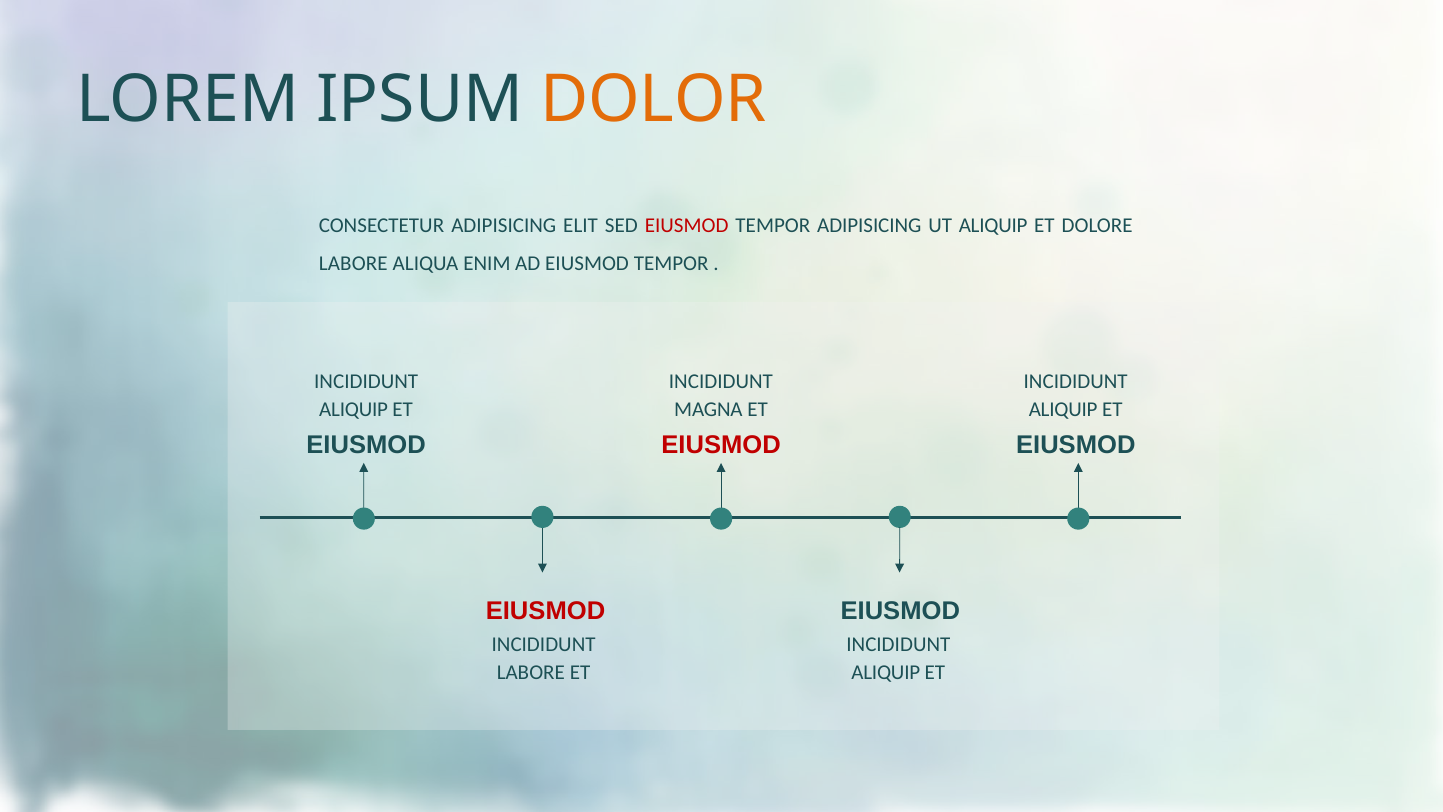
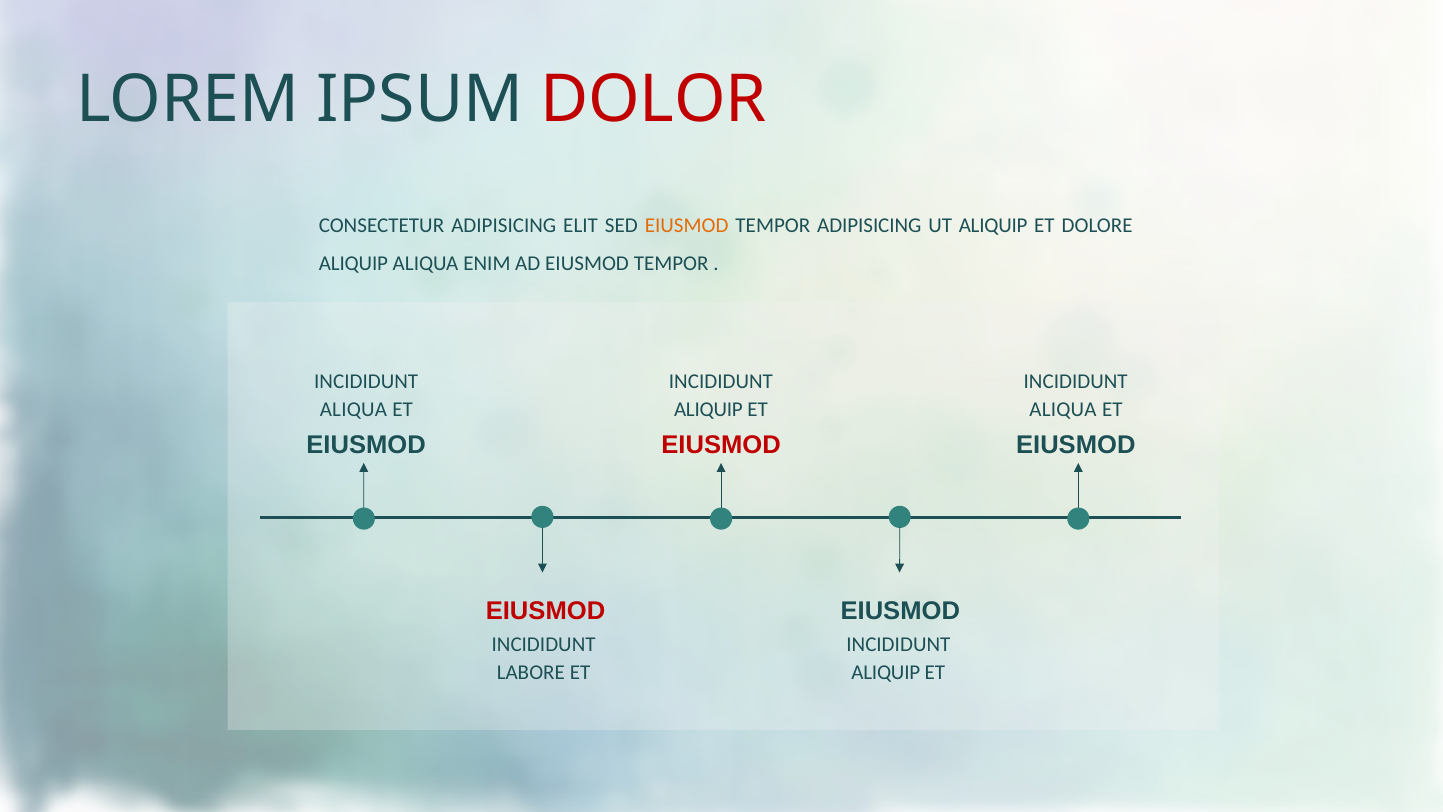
DOLOR colour: orange -> red (654, 99)
EIUSMOD colour: red -> orange (687, 226)
LABORE: LABORE -> ALIQUIP (353, 264)
ALIQUIP: ALIQUIP -> ALIQUA (353, 410)
MAGNA: MAGNA -> ALIQUIP (708, 410)
ALIQUIP: ALIQUIP -> ALIQUA (1063, 410)
